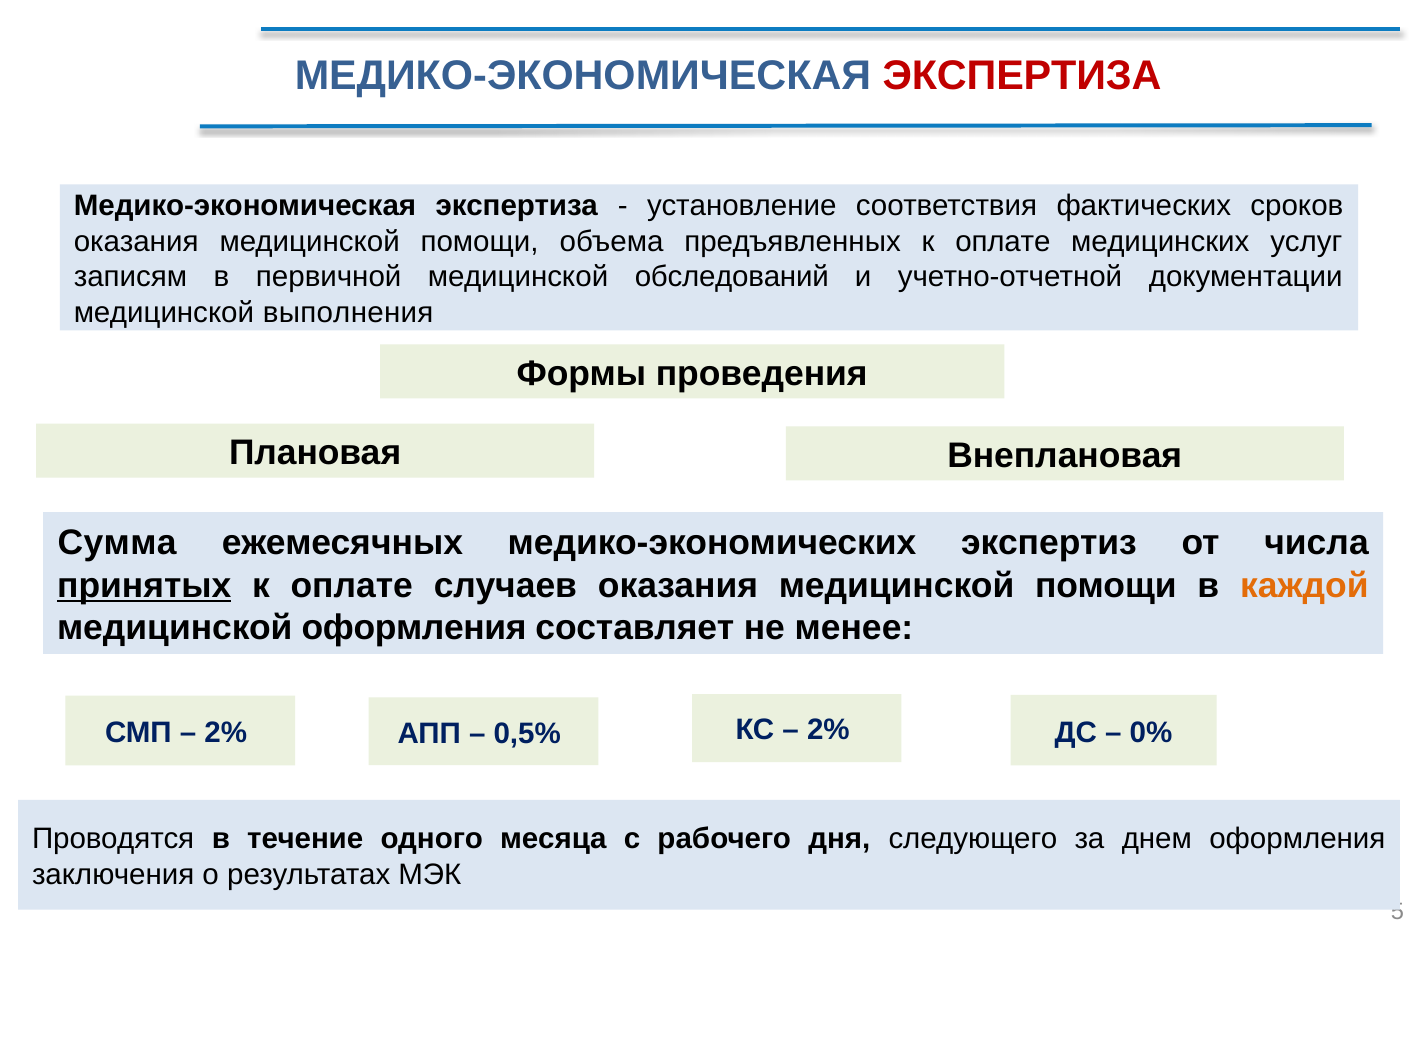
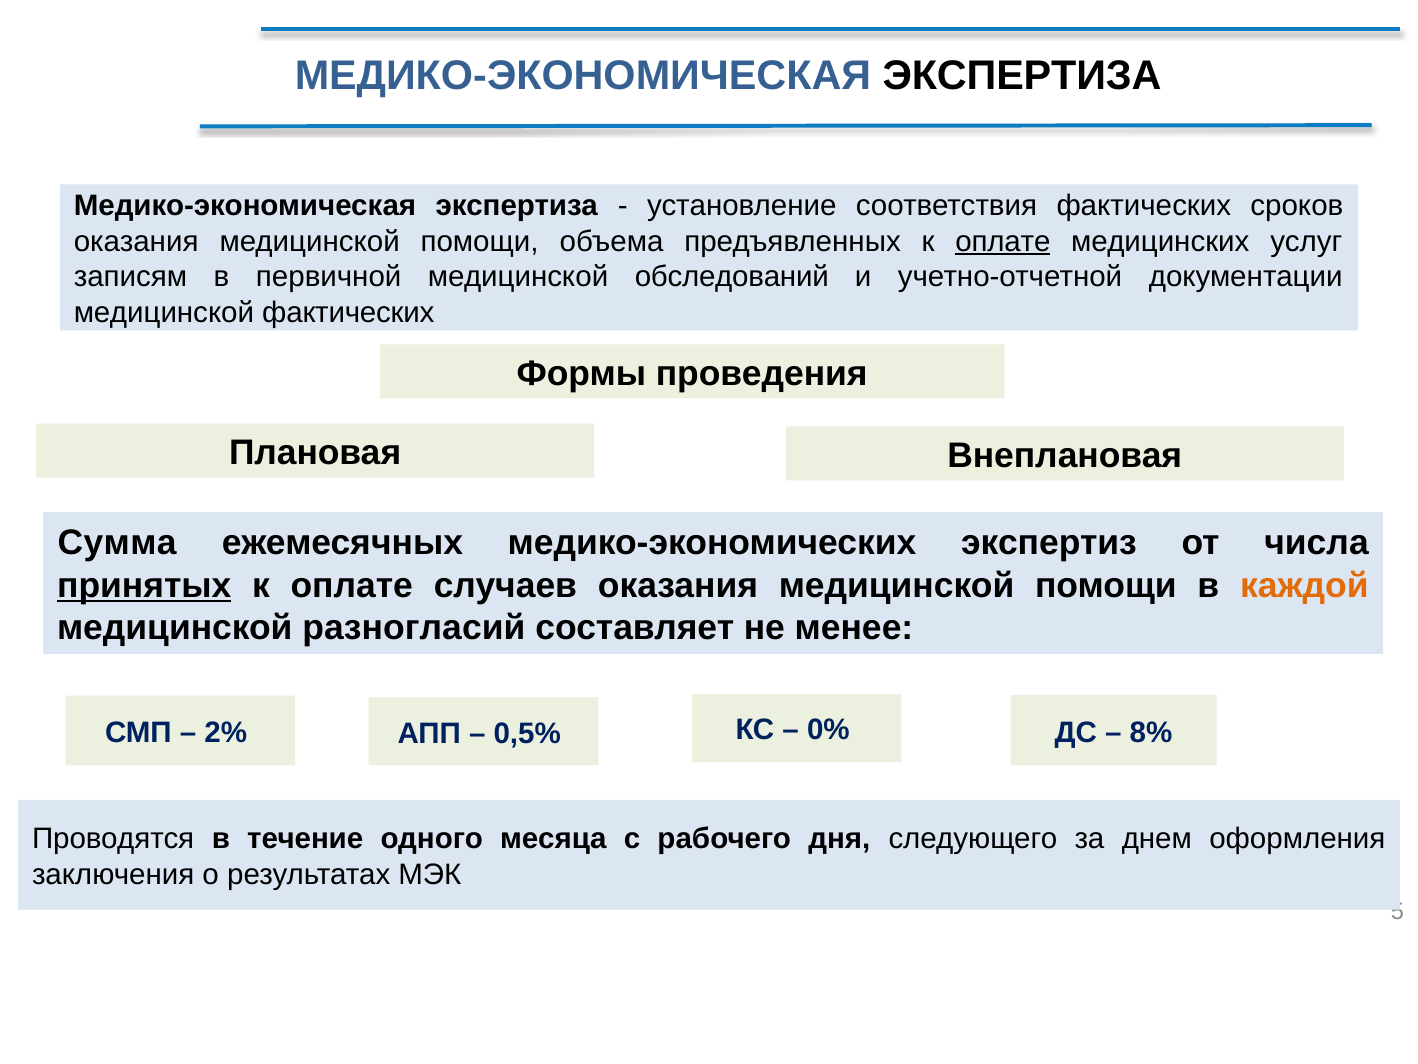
ЭКСПЕРТИЗА colour: red -> black (1022, 76)
оплате underline: none -> present (1003, 242)
медицинской выполнения: выполнения -> фактических (348, 312)
медицинской оформления: оформления -> разногласий (414, 628)
2%: 2% -> 0% (828, 730)
0%: 0% -> 8% (1151, 732)
